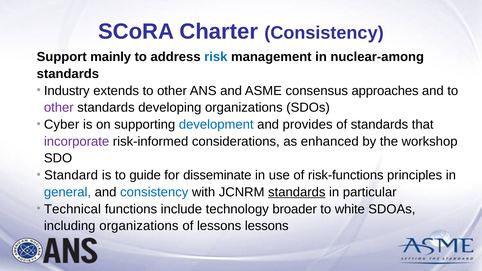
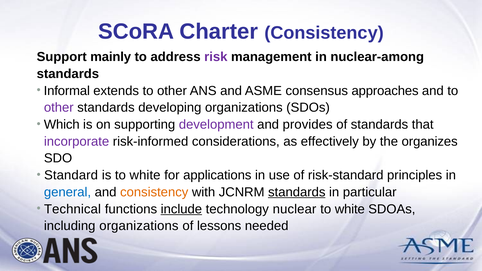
risk colour: blue -> purple (216, 57)
Industry: Industry -> Informal (67, 91)
Cyber: Cyber -> Which (62, 125)
development colour: blue -> purple (216, 125)
enhanced: enhanced -> effectively (330, 142)
workshop: workshop -> organizes (430, 142)
is to guide: guide -> white (145, 175)
disseminate: disseminate -> applications (217, 175)
risk-functions: risk-functions -> risk-standard (346, 175)
consistency colour: blue -> orange (154, 192)
include underline: none -> present (181, 209)
broader: broader -> nuclear (295, 209)
lessons lessons: lessons -> needed (267, 226)
